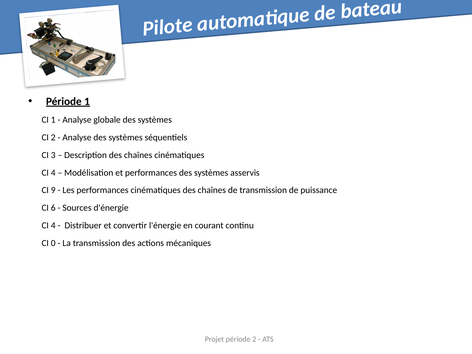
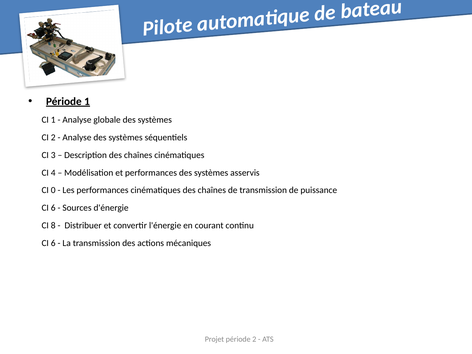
9: 9 -> 0 (53, 190)
4: 4 -> 8 (53, 225)
0: 0 -> 6 (53, 243)
